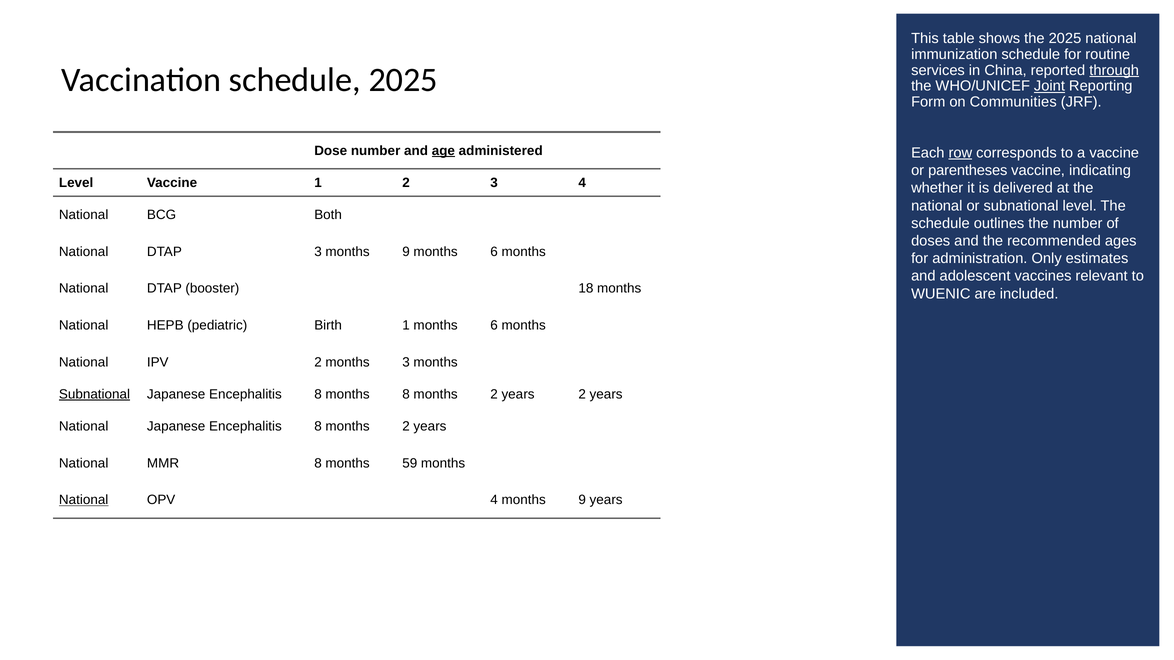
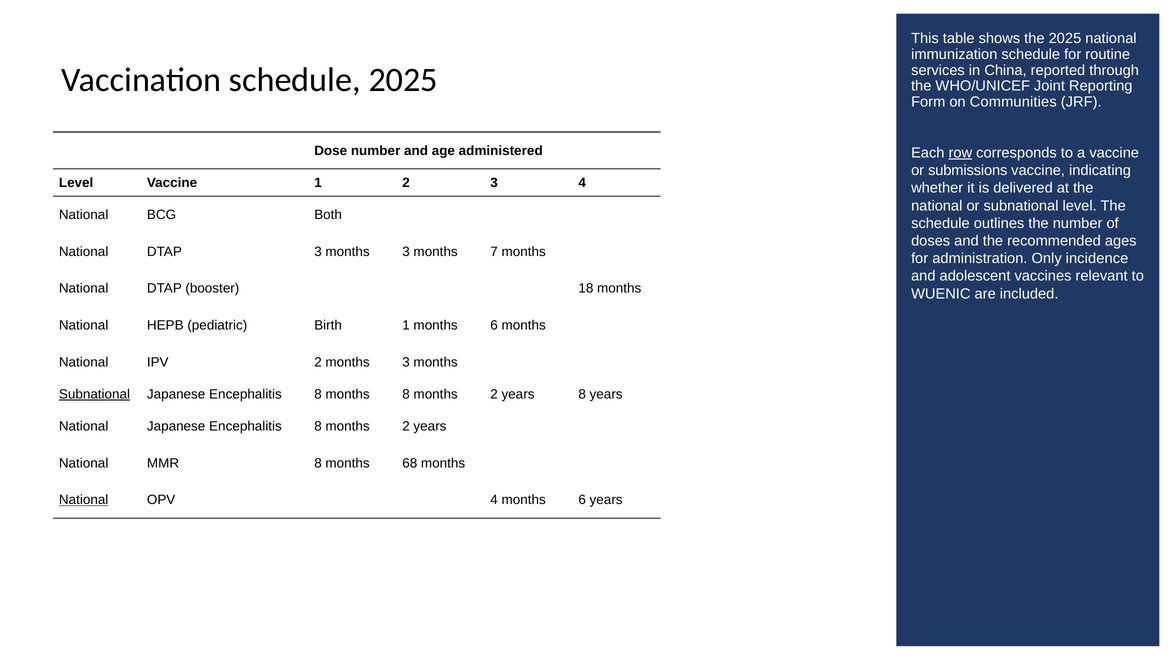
through underline: present -> none (1114, 70)
Joint underline: present -> none (1049, 86)
age underline: present -> none (443, 151)
parentheses: parentheses -> submissions (968, 171)
3 months 9: 9 -> 3 (406, 252)
6: 6 -> 7 (494, 252)
estimates: estimates -> incidence (1097, 259)
years 2: 2 -> 8 (582, 394)
59: 59 -> 68 (410, 463)
4 months 9: 9 -> 6 (582, 500)
